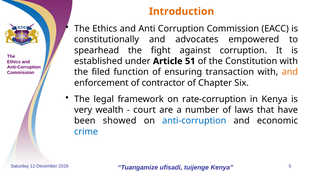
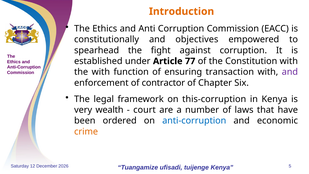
advocates: advocates -> objectives (197, 39)
51: 51 -> 77 (190, 61)
the filed: filed -> with (101, 72)
and colour: orange -> purple (290, 72)
rate-corruption: rate-corruption -> this-corruption (214, 99)
showed: showed -> ordered (120, 121)
crime colour: blue -> orange (86, 131)
